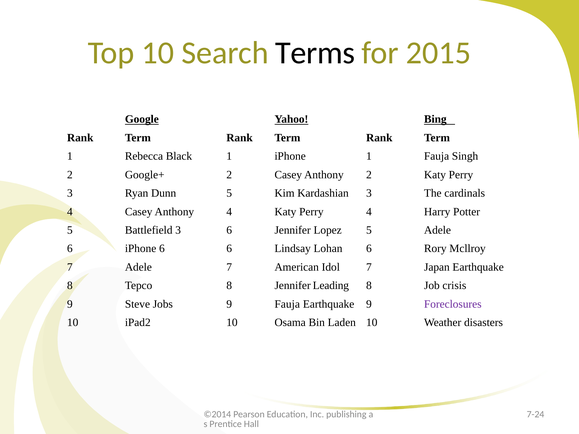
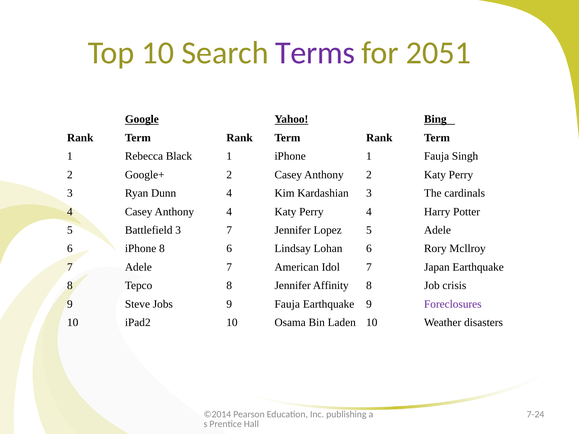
Terms colour: black -> purple (315, 53)
2015: 2015 -> 2051 (438, 53)
Dunn 5: 5 -> 4 (229, 193)
3 6: 6 -> 7 (229, 230)
iPhone 6: 6 -> 8 (162, 249)
Leading: Leading -> Affinity (331, 286)
